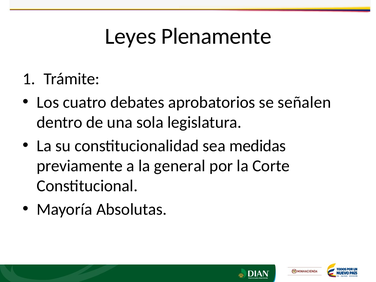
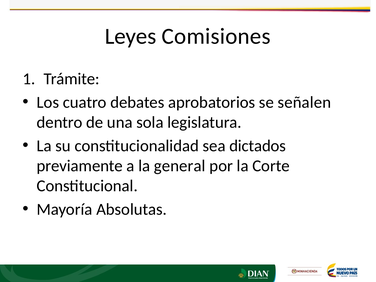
Plenamente: Plenamente -> Comisiones (216, 36)
medidas: medidas -> dictados (258, 146)
